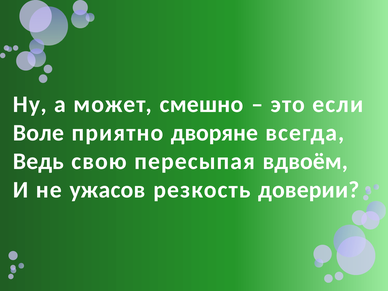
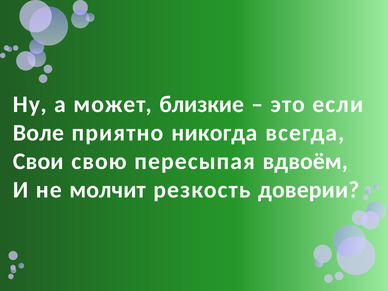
смешно: смешно -> близкие (202, 104)
дворяне: дворяне -> никогда (214, 133)
Ведь: Ведь -> Свои (38, 161)
ужасов: ужасов -> молчит (108, 190)
